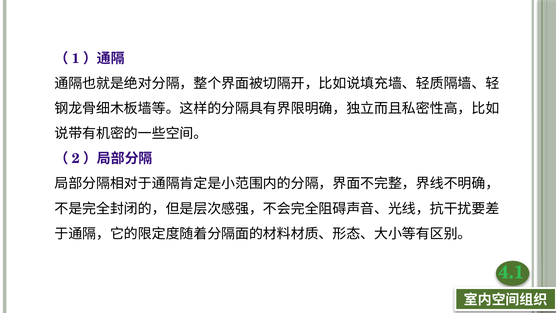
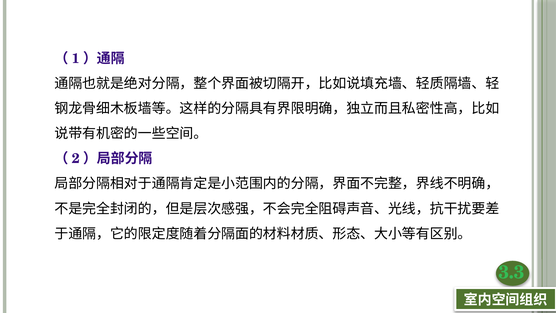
4.1: 4.1 -> 3.3 (512, 272)
